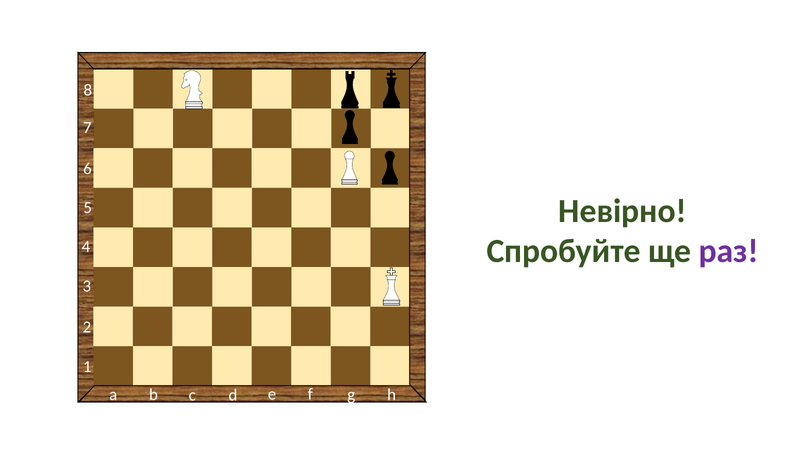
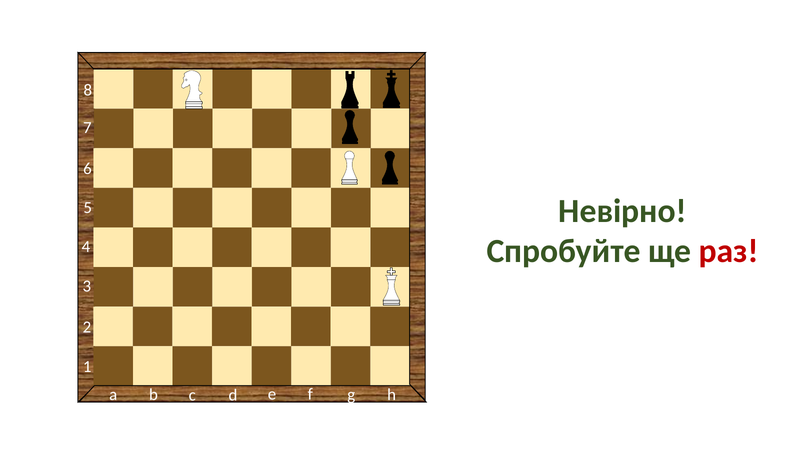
раз colour: purple -> red (729, 251)
